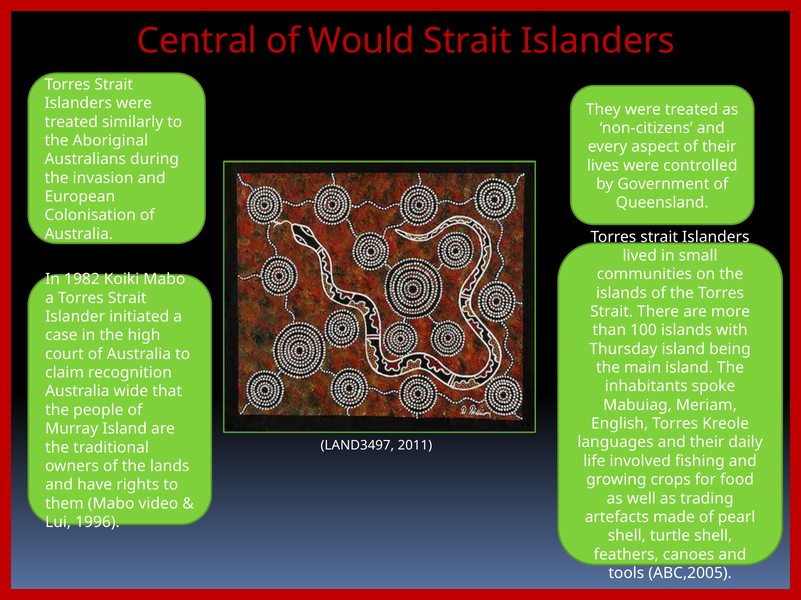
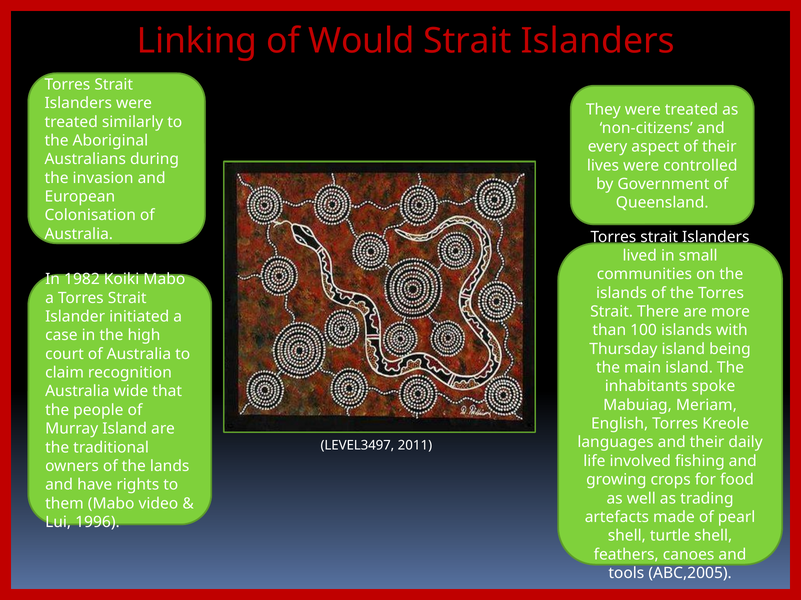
Central: Central -> Linking (197, 41)
LAND3497: LAND3497 -> LEVEL3497 (357, 446)
